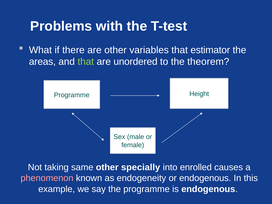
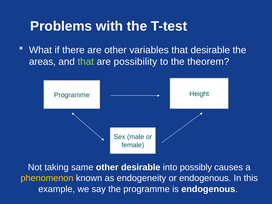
that estimator: estimator -> desirable (210, 50)
unordered: unordered -> possibility (135, 62)
other specially: specially -> desirable (141, 167)
enrolled: enrolled -> possibly (196, 167)
phenomenon colour: pink -> yellow (47, 178)
